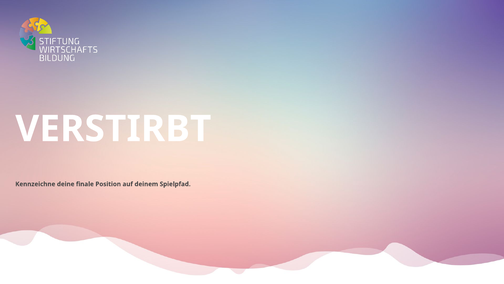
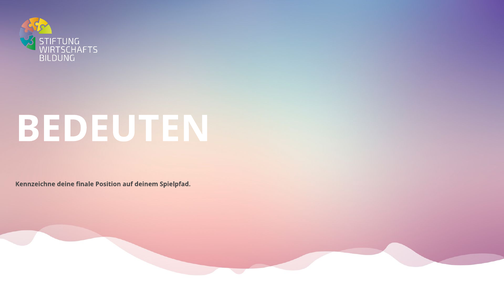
VERSTIRBT: VERSTIRBT -> BEDEUTEN (113, 129)
